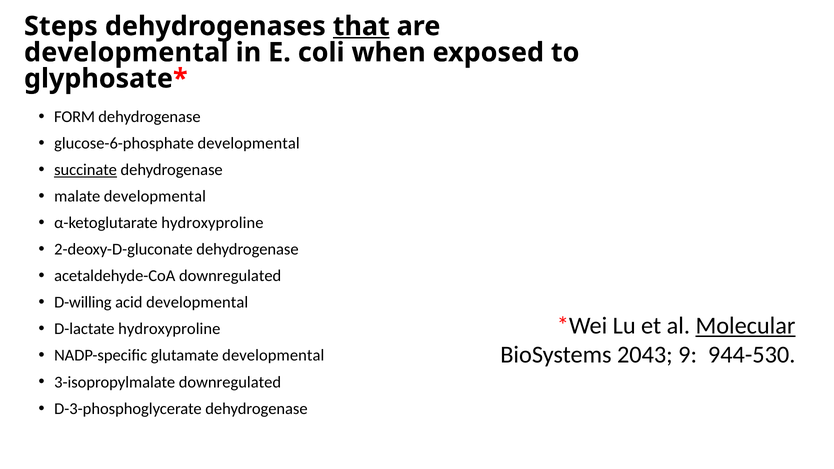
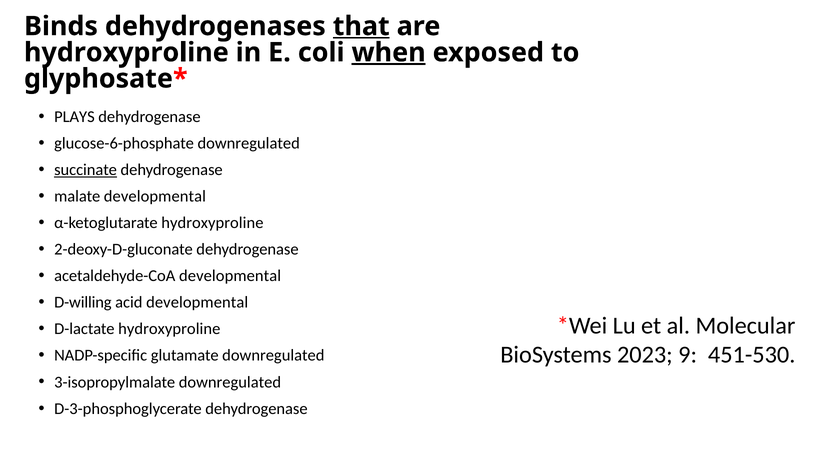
Steps: Steps -> Binds (61, 26)
developmental: developmental -> hydroxyproline (126, 52)
when underline: none -> present (389, 52)
FORM: FORM -> PLAYS (74, 117)
glucose-6-phosphate developmental: developmental -> downregulated (249, 143)
acetaldehyde-CoA downregulated: downregulated -> developmental (230, 276)
Molecular underline: present -> none (745, 326)
2043: 2043 -> 2023 (645, 355)
944-530: 944-530 -> 451-530 (752, 355)
glutamate developmental: developmental -> downregulated (273, 356)
